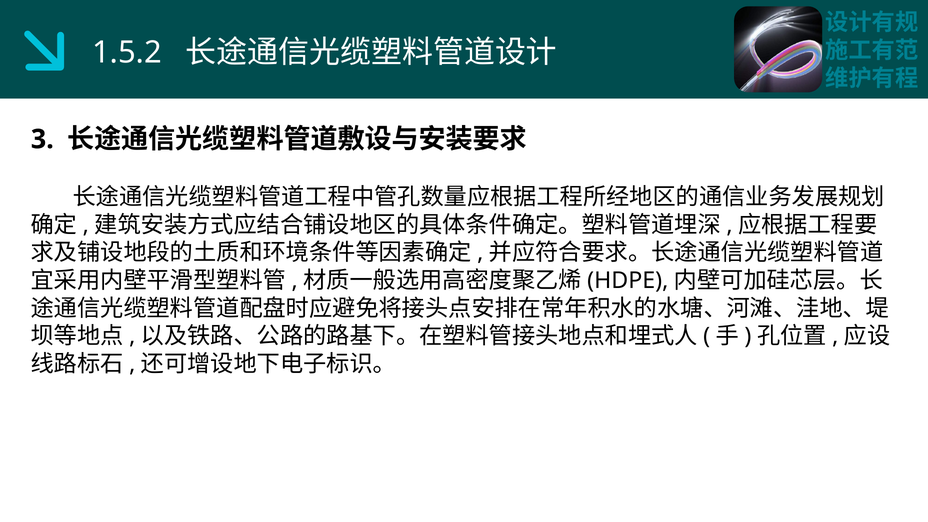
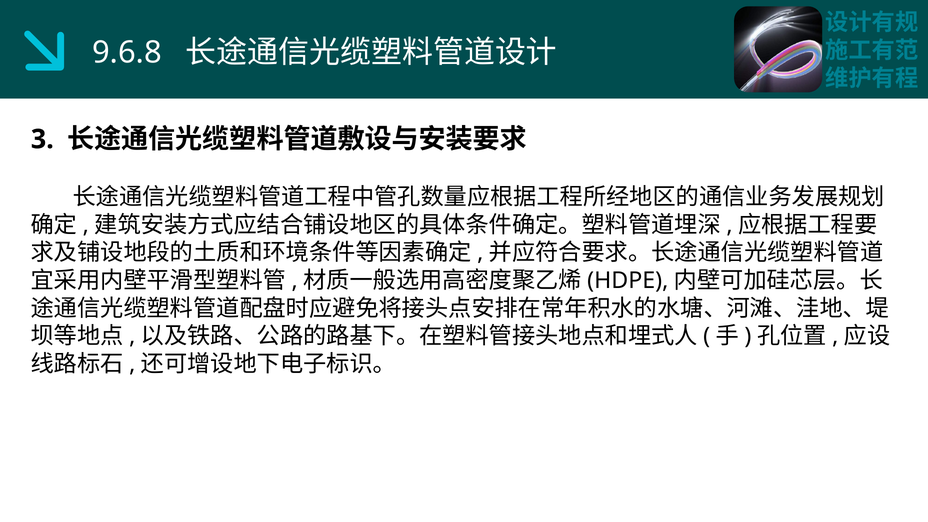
1.5.2: 1.5.2 -> 9.6.8 (127, 52)
